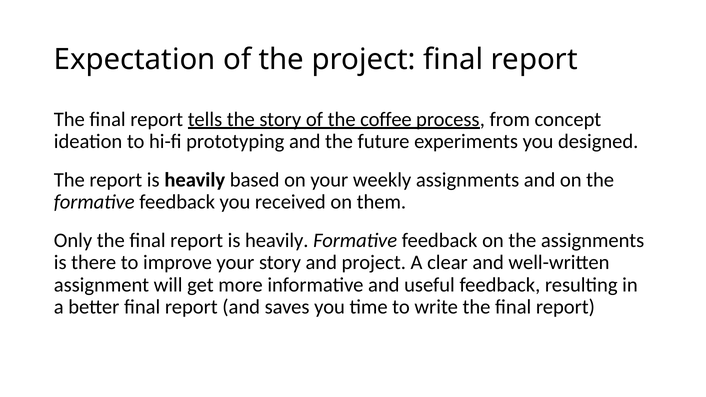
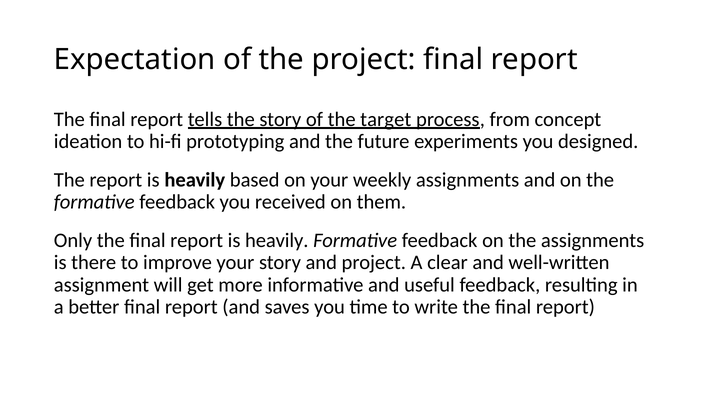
coffee: coffee -> target (386, 119)
